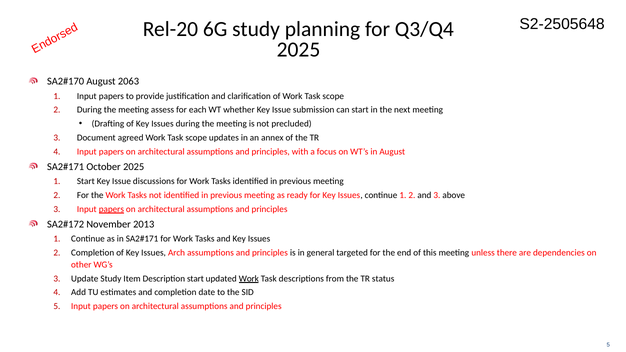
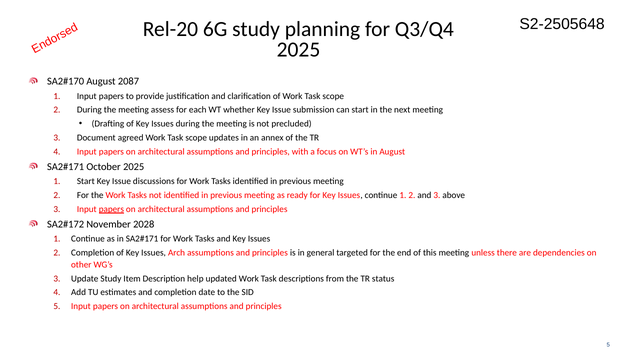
2063: 2063 -> 2087 (129, 82)
2013: 2013 -> 2028 (144, 224)
Description start: start -> help (195, 279)
Work underline: present -> none (249, 279)
